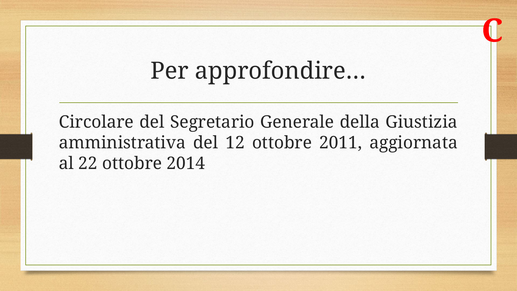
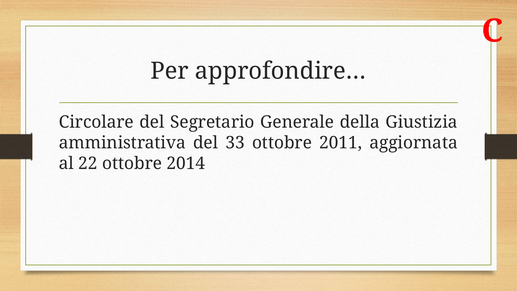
12: 12 -> 33 (235, 143)
